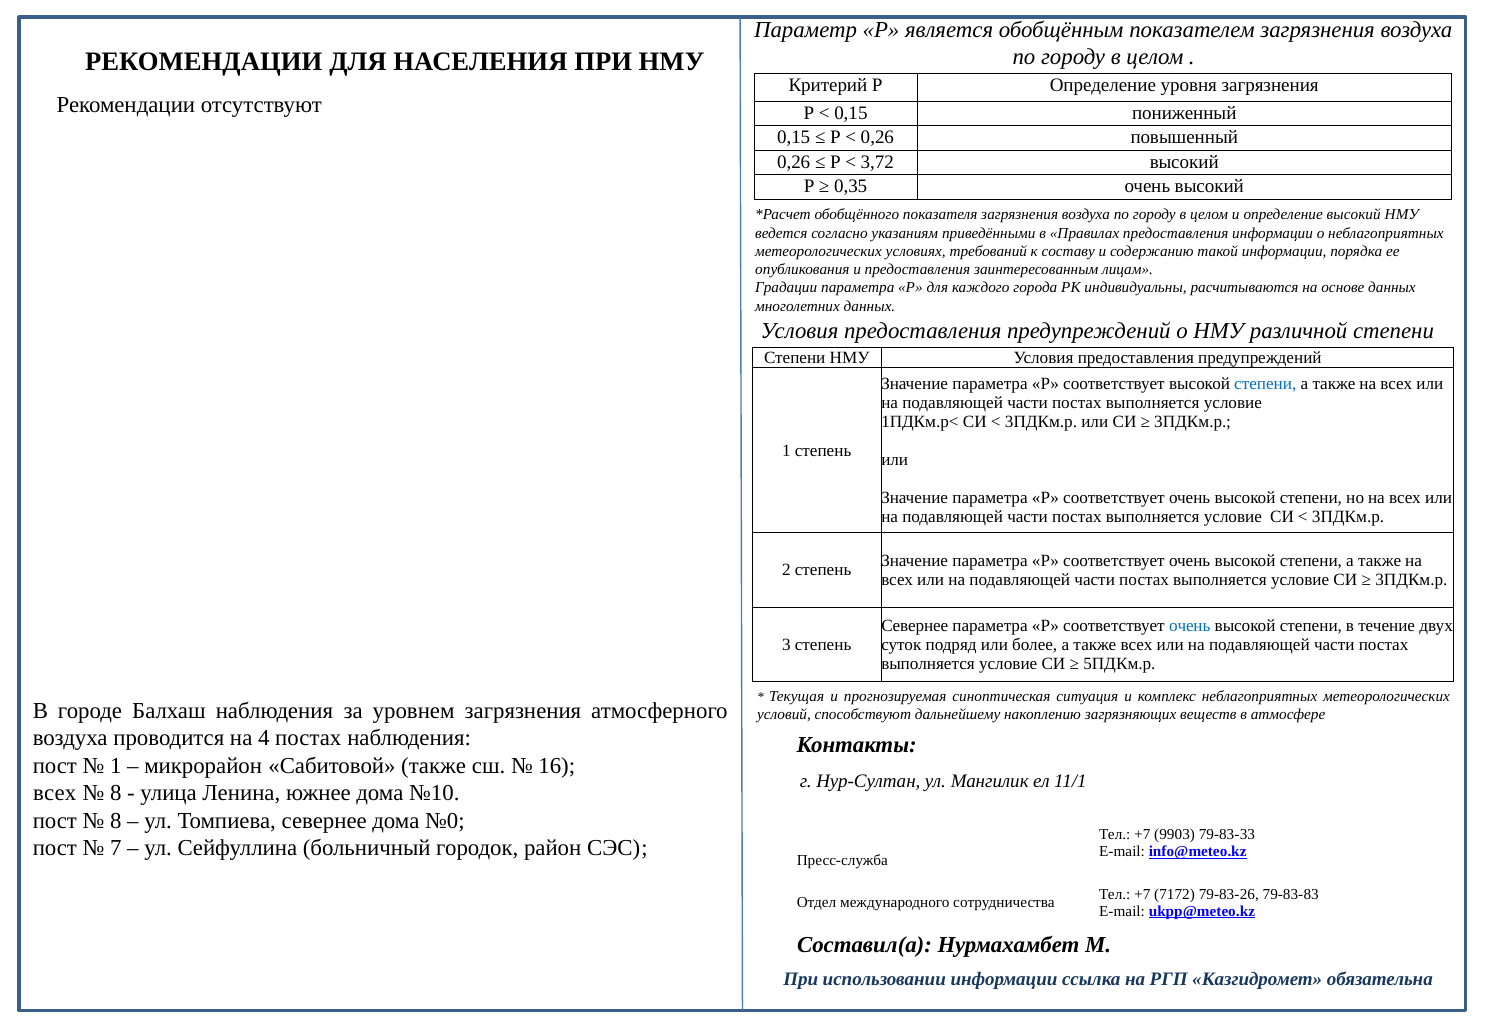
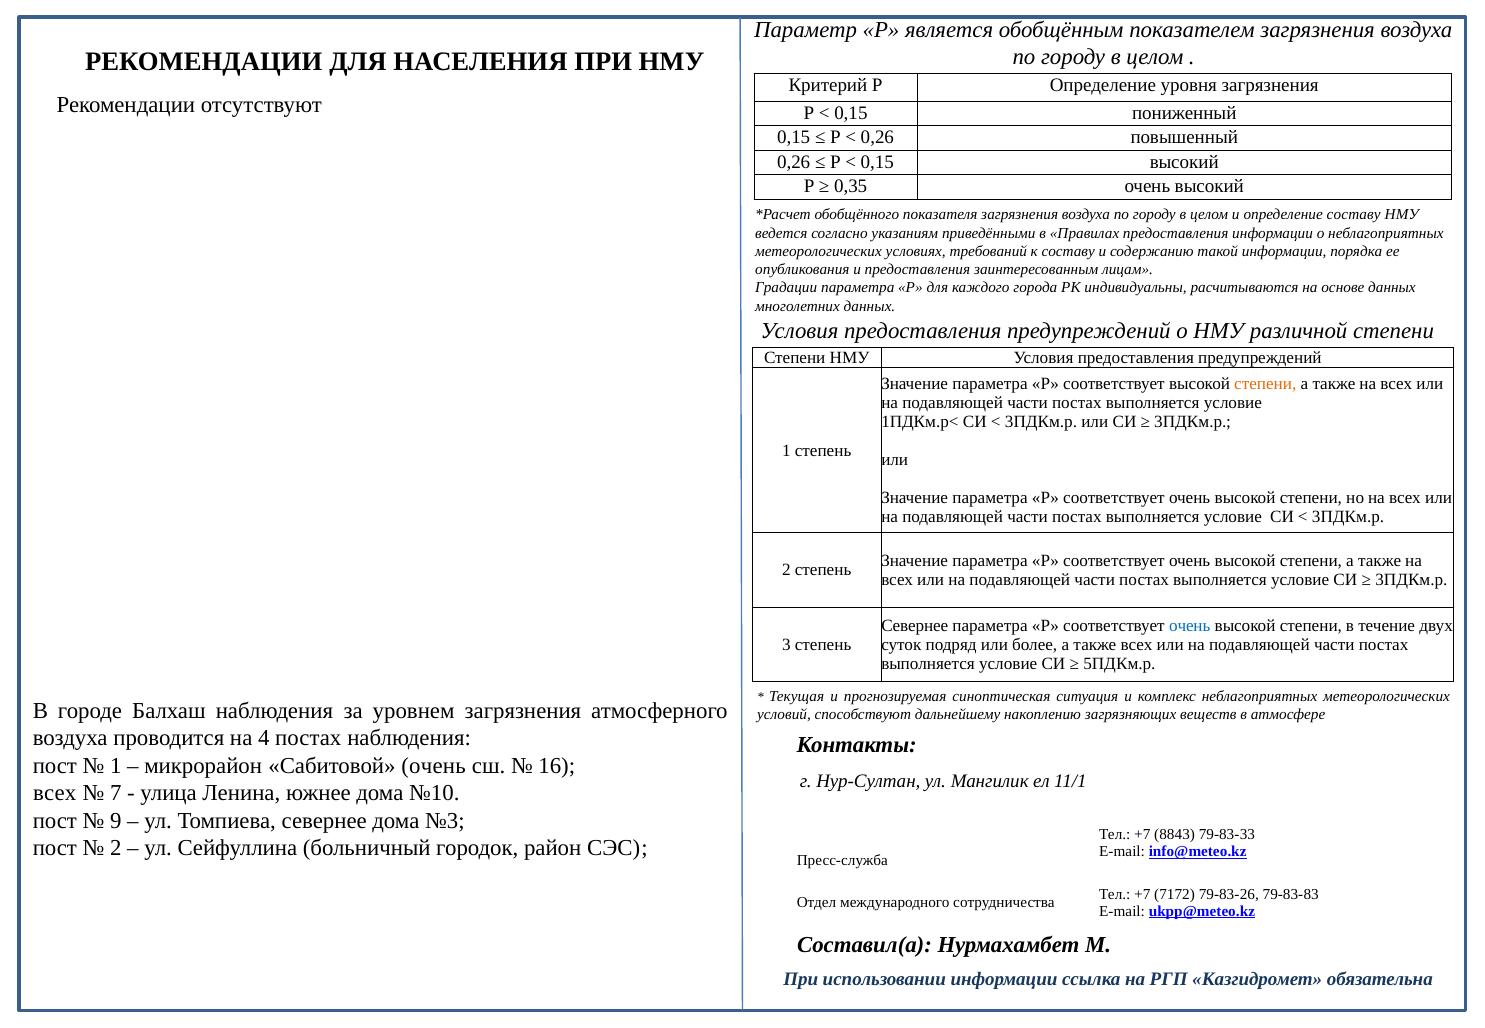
3,72: 3,72 -> 0,15 (877, 162)
определение высокий: высокий -> составу (1354, 215)
степени colour: blue -> orange (1265, 384)
Сабитовой также: также -> очень (434, 766)
8: 8 -> 7 (116, 793)
8: 8 -> 9 (116, 821)
№0: №0 -> №3 (445, 821)
9903: 9903 -> 8843 (1175, 835)
7: 7 -> 2 (116, 848)
